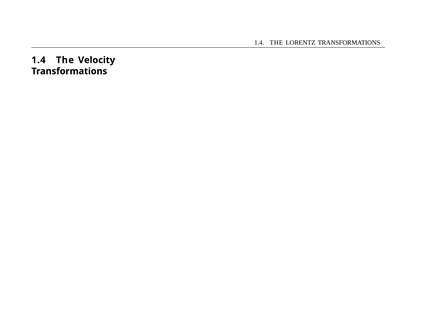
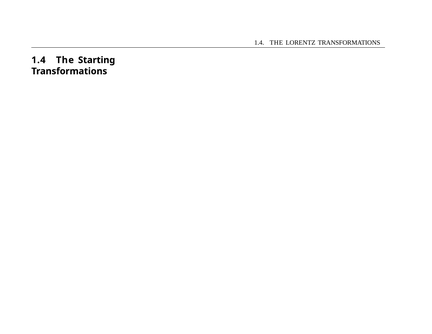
Velocity: Velocity -> Starting (97, 60)
